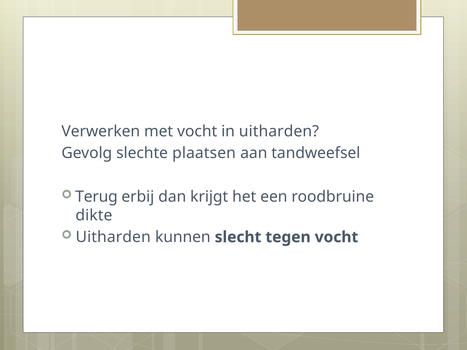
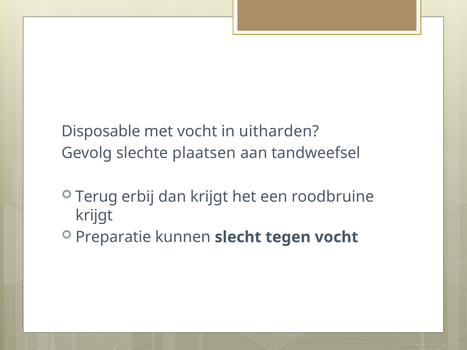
Verwerken: Verwerken -> Disposable (101, 131)
dikte: dikte -> krijgt (94, 215)
Uitharden: Uitharden -> Preparatie (113, 237)
